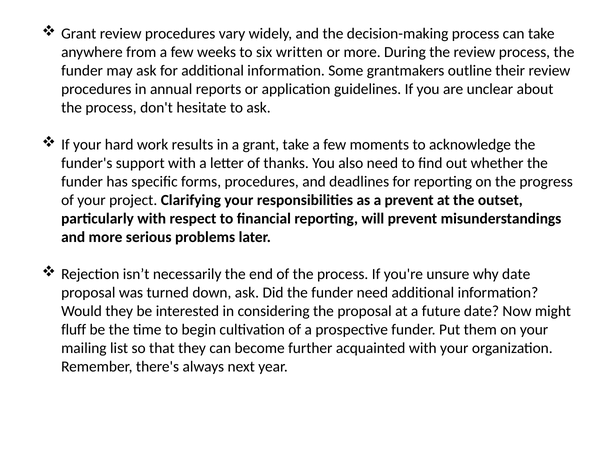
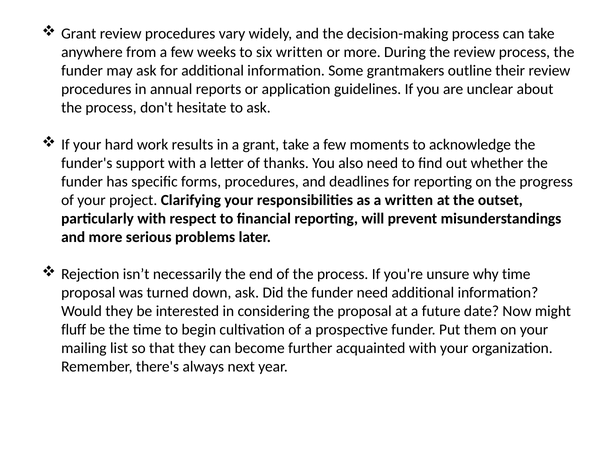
a prevent: prevent -> written (409, 200)
why date: date -> time (516, 274)
